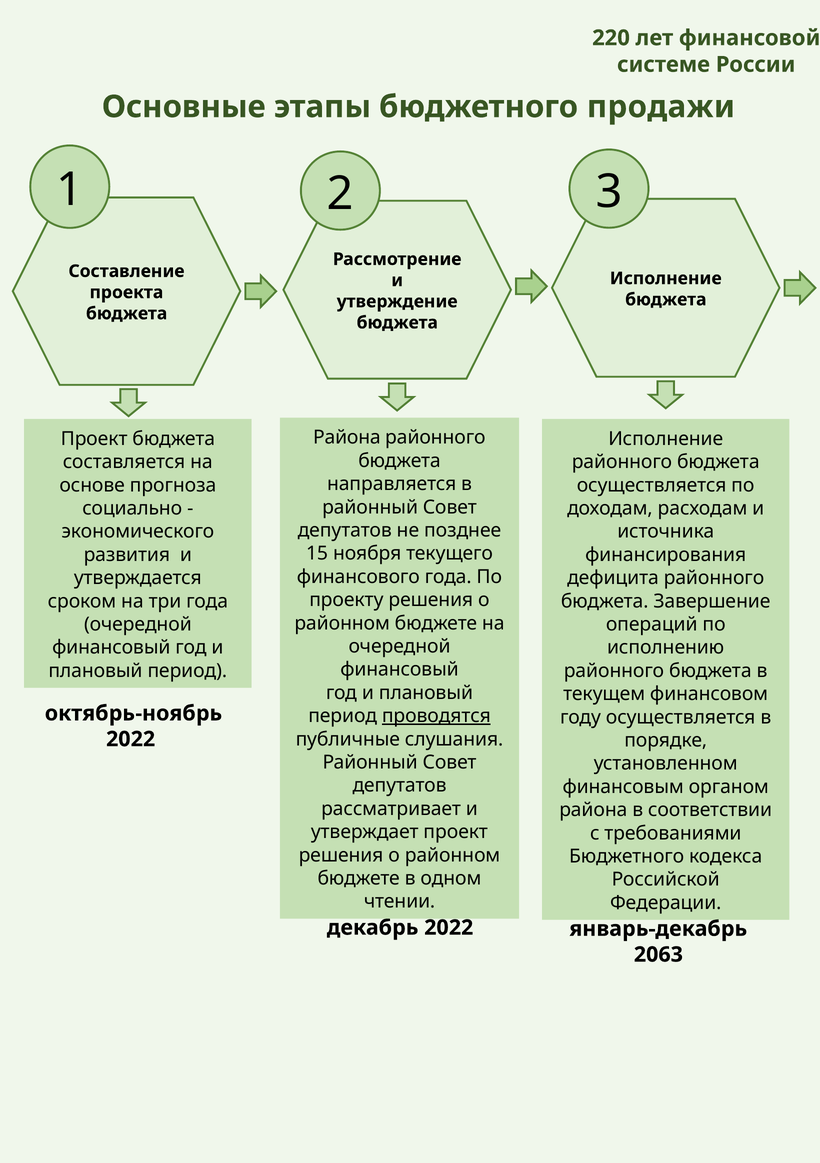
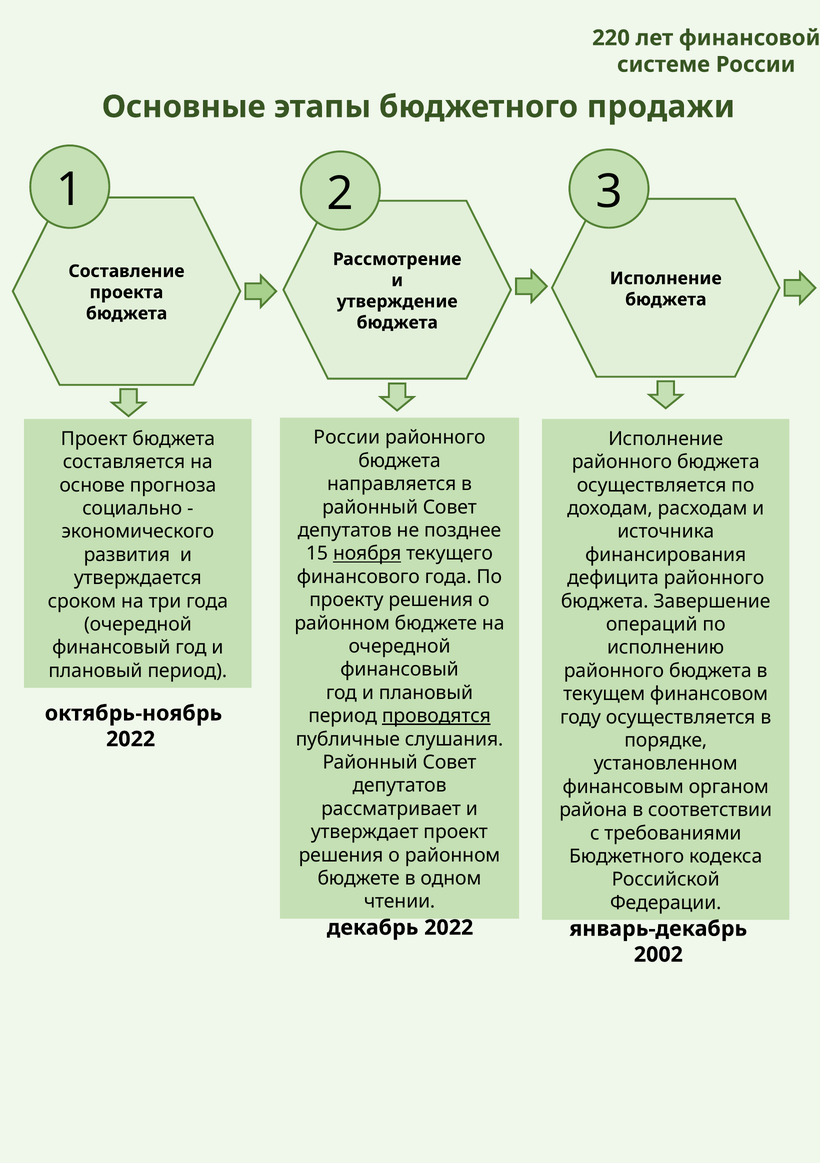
Района: Района -> России (347, 438)
ноября underline: none -> present (367, 554)
2063: 2063 -> 2002 (658, 955)
